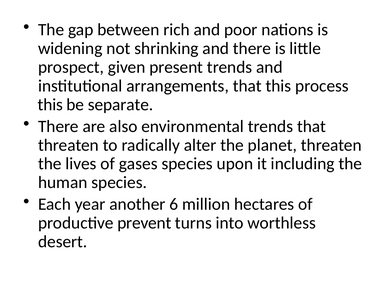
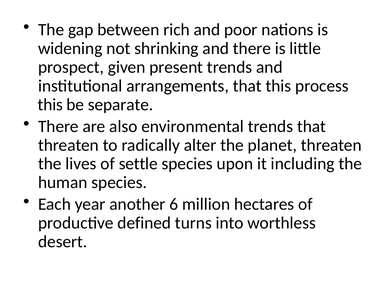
gases: gases -> settle (138, 164)
prevent: prevent -> defined (144, 223)
